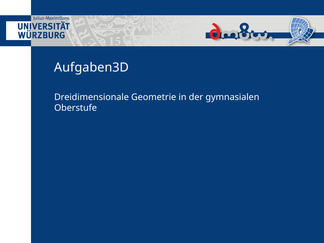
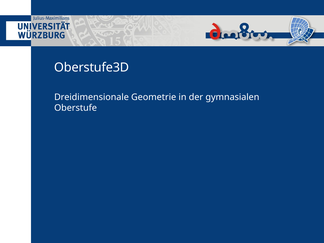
Aufgaben3D: Aufgaben3D -> Oberstufe3D (92, 67)
